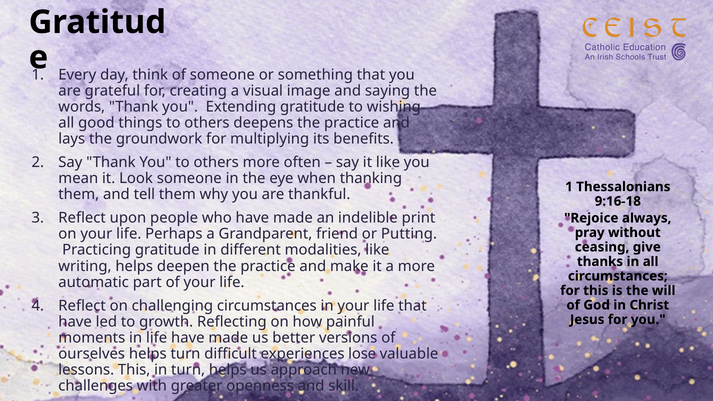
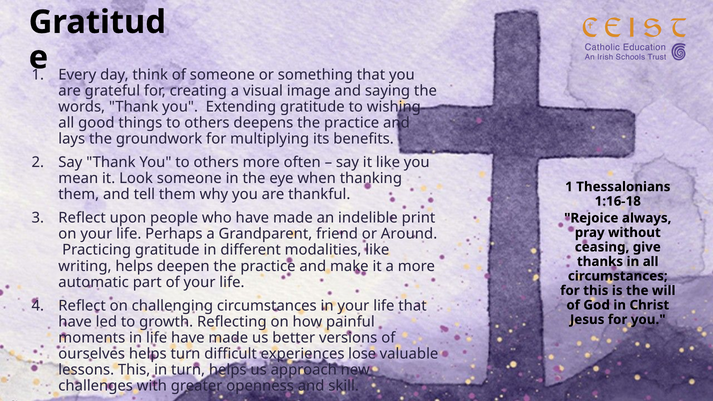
9:16-18: 9:16-18 -> 1:16-18 (618, 201)
Putting: Putting -> Around (409, 234)
